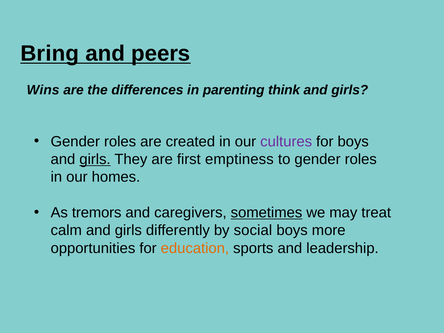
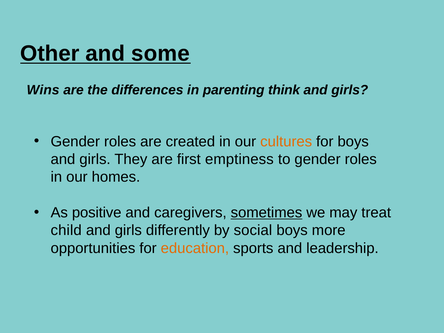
Bring: Bring -> Other (50, 53)
peers: peers -> some (161, 53)
cultures colour: purple -> orange (286, 142)
girls underline: present -> none (95, 159)
tremors: tremors -> positive (97, 213)
calm: calm -> child (66, 230)
